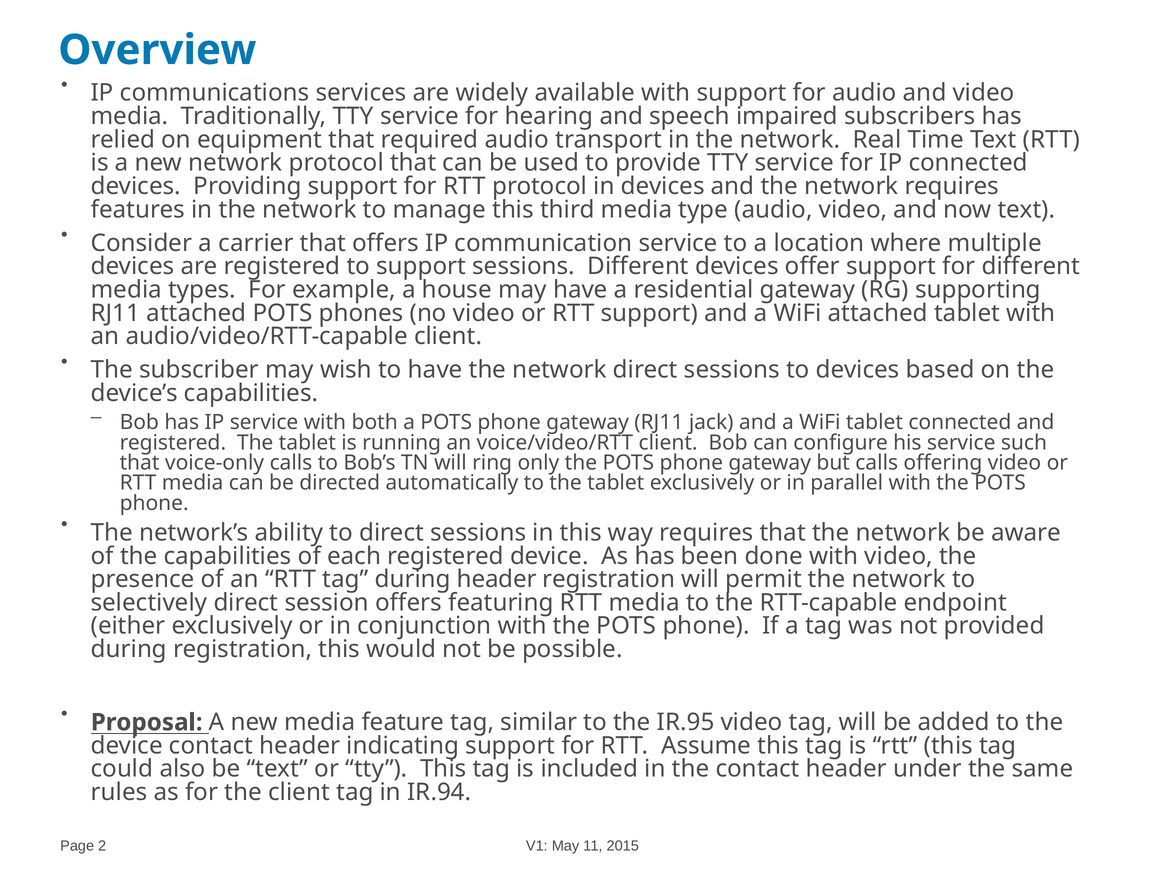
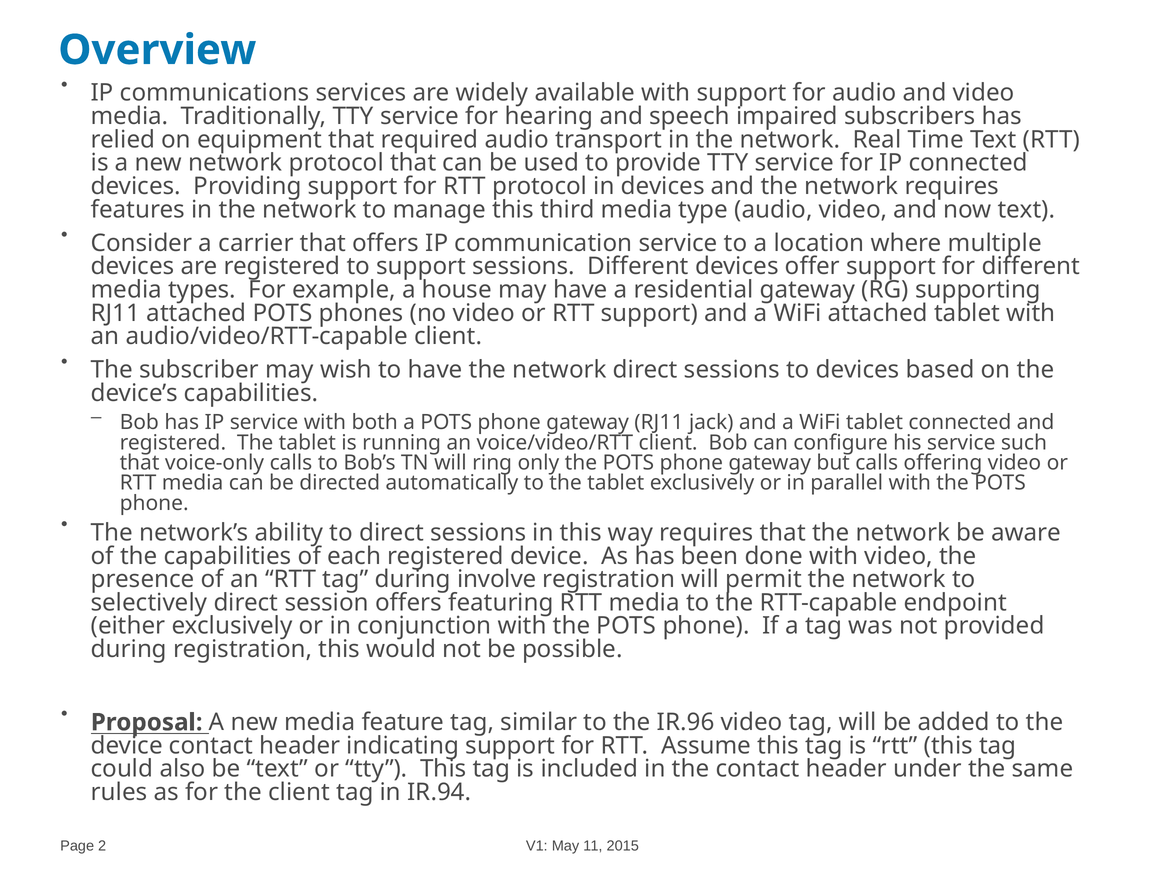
during header: header -> involve (497, 579)
IR.95: IR.95 -> IR.96 (686, 722)
